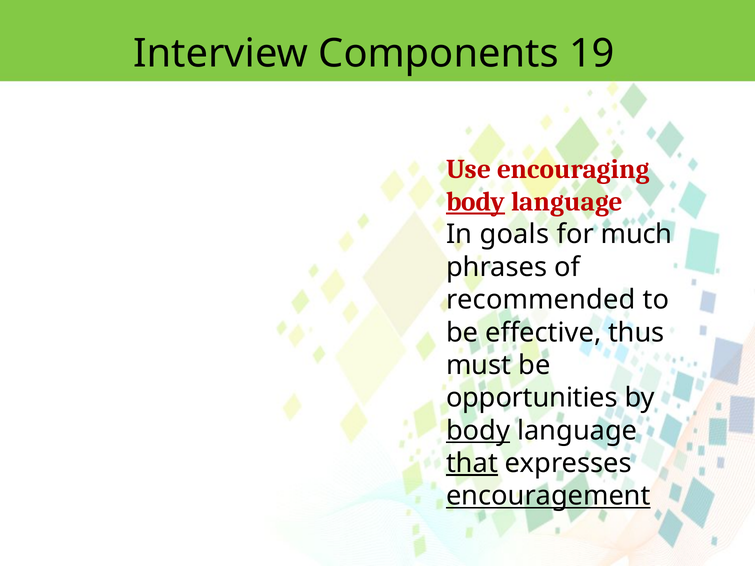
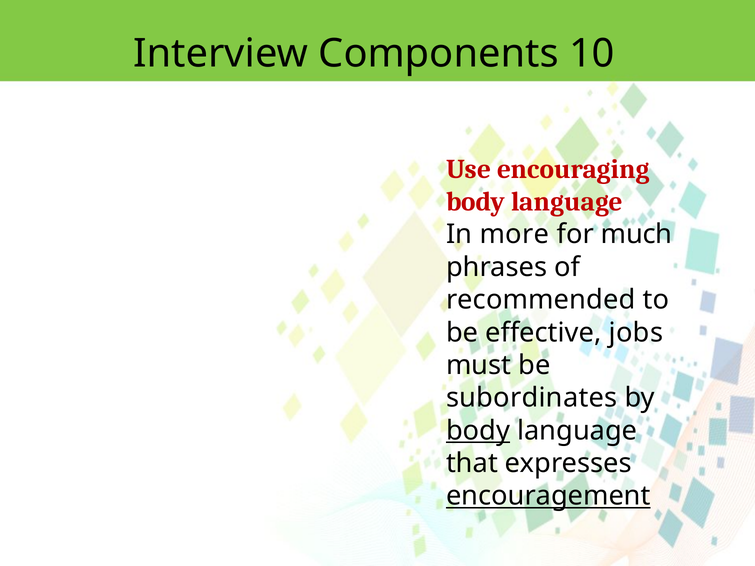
19: 19 -> 10 (592, 54)
body underline: present -> none (476, 202)
goals: goals -> more (514, 235)
thus: thus -> jobs (636, 333)
opportunities: opportunities -> subordinates (532, 398)
that underline: present -> none (472, 463)
